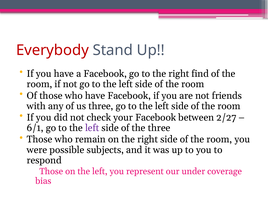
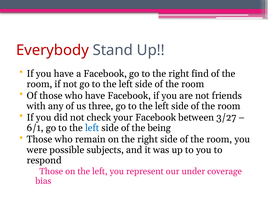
2/27: 2/27 -> 3/27 (226, 118)
left colour: purple -> blue (92, 128)
the three: three -> being (159, 128)
